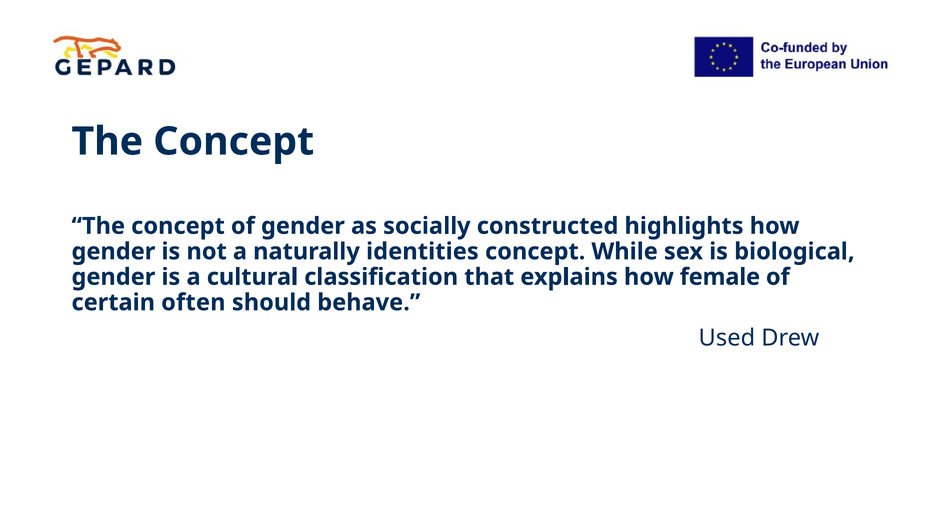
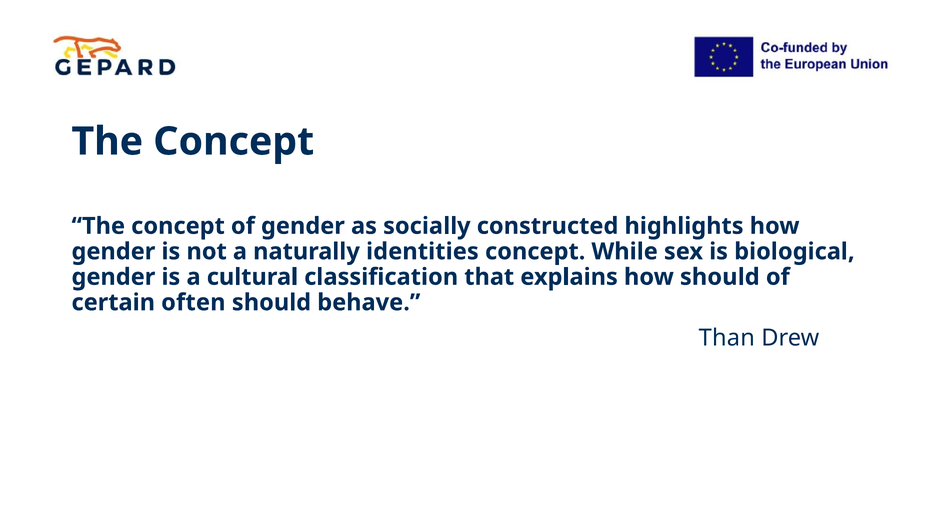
how female: female -> should (720, 277)
Used: Used -> Than (727, 338)
